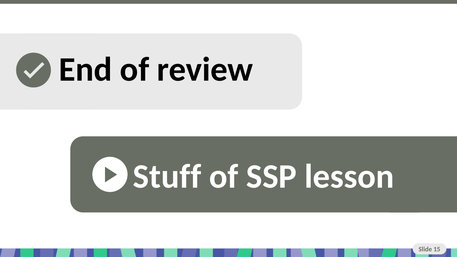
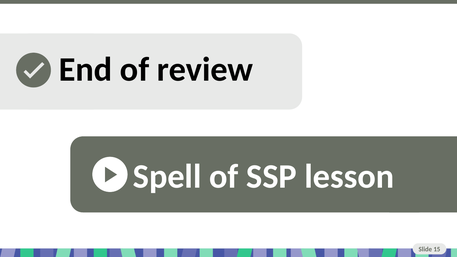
Stuff: Stuff -> Spell (167, 177)
